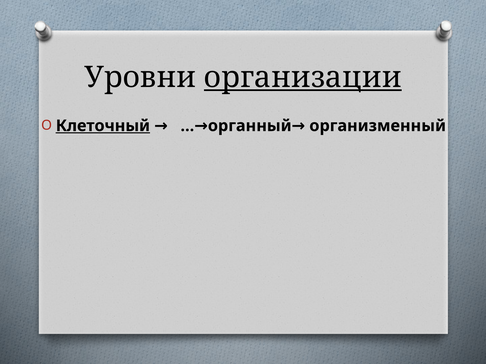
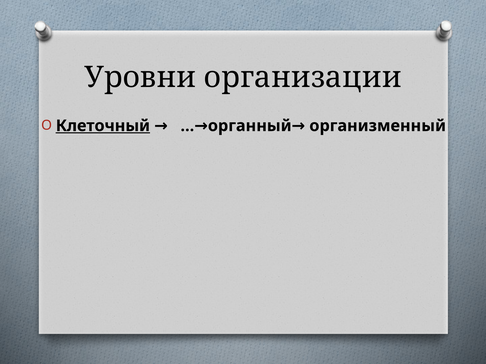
организации underline: present -> none (303, 77)
